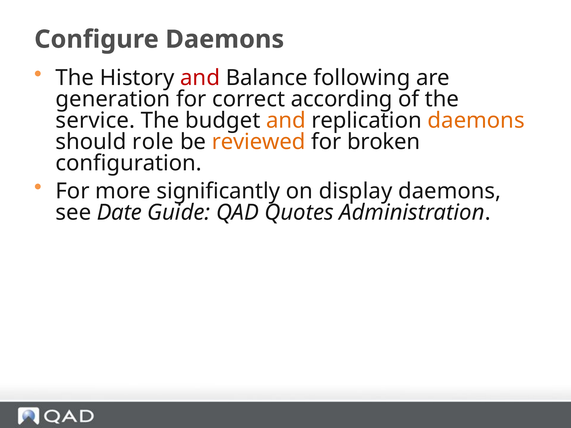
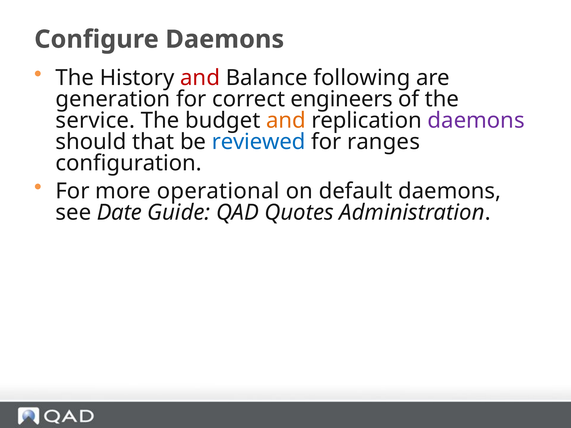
according: according -> engineers (342, 99)
daemons colour: orange -> purple (476, 121)
role: role -> that (153, 142)
reviewed colour: orange -> blue (259, 142)
broken: broken -> ranges (383, 142)
significantly: significantly -> operational (218, 191)
display: display -> default (356, 191)
